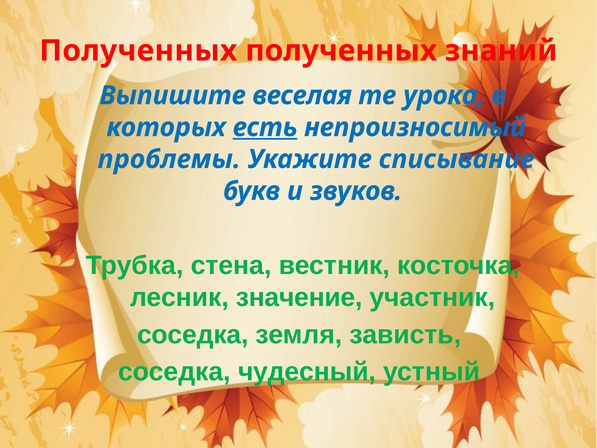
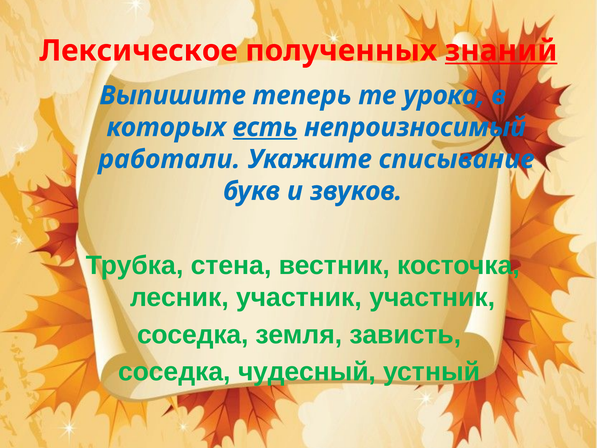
Полученных: Полученных -> Лексическое (139, 51)
знаний underline: none -> present (501, 51)
веселая: веселая -> теперь (302, 95)
проблемы: проблемы -> работали (169, 159)
лесник значение: значение -> участник (299, 297)
